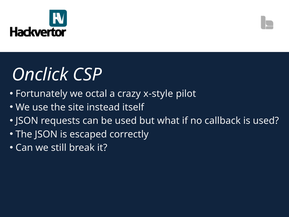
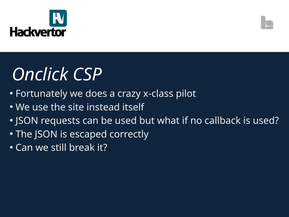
octal: octal -> does (96, 94)
x-style: x-style -> x-class (158, 94)
